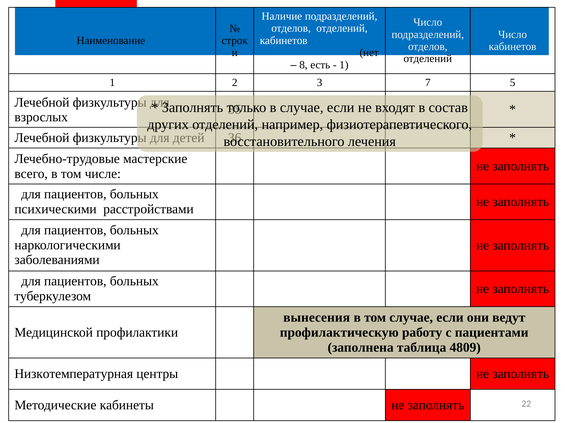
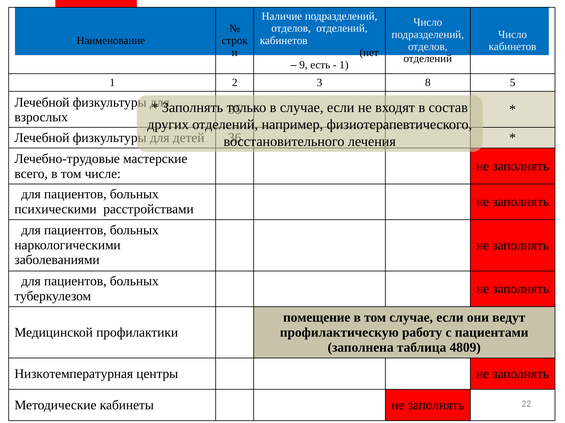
8: 8 -> 9 (303, 65)
7: 7 -> 8 (428, 83)
вынесения: вынесения -> помещение (317, 318)
